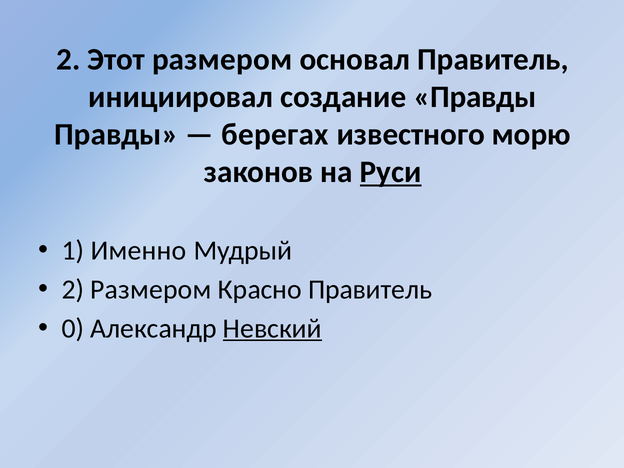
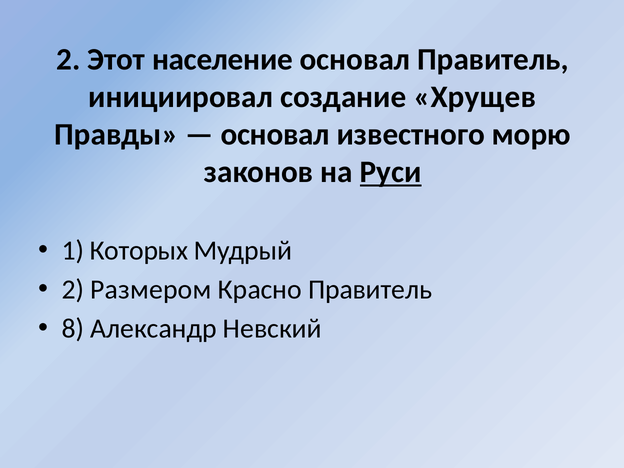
Этот размером: размером -> население (222, 60)
создание Правды: Правды -> Хрущев (475, 97)
берегах: берегах -> основал (275, 135)
Именно: Именно -> Которых (139, 251)
0: 0 -> 8 (73, 328)
Невский underline: present -> none (272, 328)
